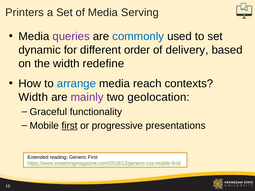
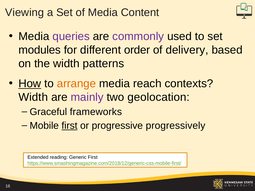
Printers: Printers -> Viewing (25, 12)
Serving: Serving -> Content (140, 12)
commonly colour: blue -> purple (138, 36)
dynamic: dynamic -> modules (40, 50)
redefine: redefine -> patterns (103, 64)
How underline: none -> present (30, 84)
arrange colour: blue -> orange (76, 84)
functionality: functionality -> frameworks (96, 112)
presentations: presentations -> progressively (176, 126)
